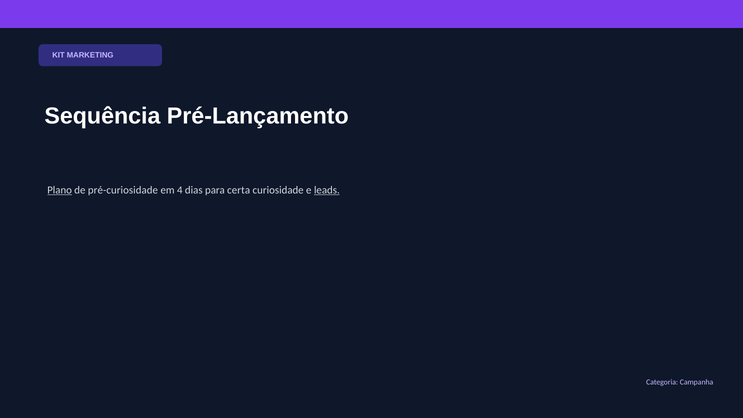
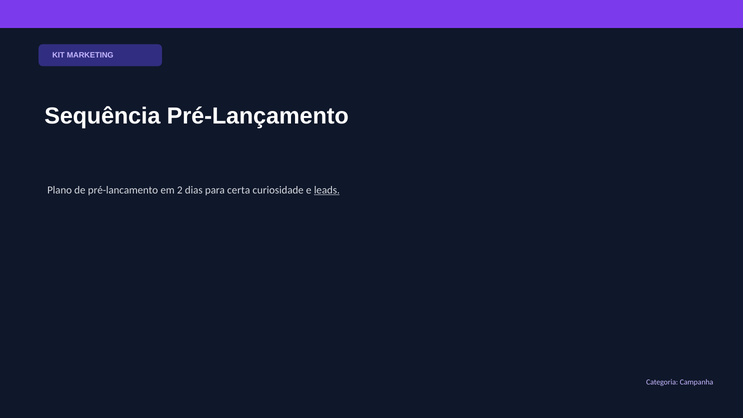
Plano underline: present -> none (60, 190)
pré-curiosidade: pré-curiosidade -> pré-lancamento (123, 190)
4: 4 -> 2 (180, 190)
